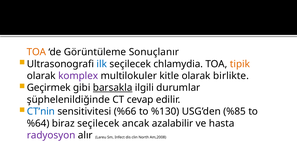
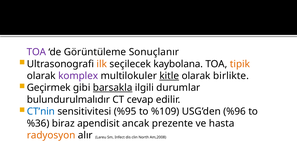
TOA colour: orange -> purple (36, 52)
ilk colour: blue -> orange (102, 64)
chlamydia: chlamydia -> kaybolana (178, 64)
kitle underline: none -> present (169, 76)
şüphelenildiğinde: şüphelenildiğinde -> bulundurulmalıdır (68, 100)
%66: %66 -> %95 (125, 112)
%130: %130 -> %109 (165, 112)
%85: %85 -> %96 (235, 112)
%64: %64 -> %36 (38, 123)
biraz seçilecek: seçilecek -> apendisit (98, 123)
azalabilir: azalabilir -> prezente (173, 123)
radyosyon colour: purple -> orange (51, 135)
